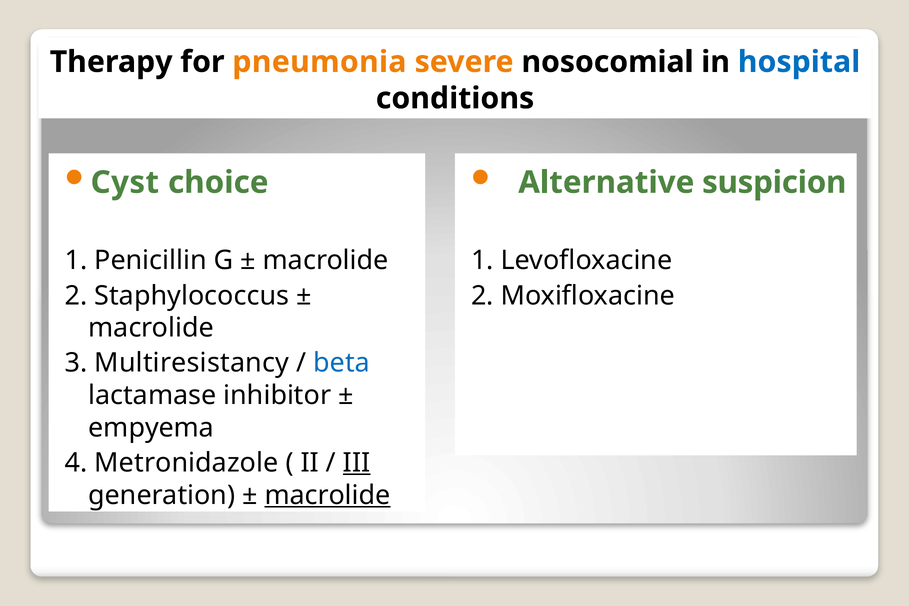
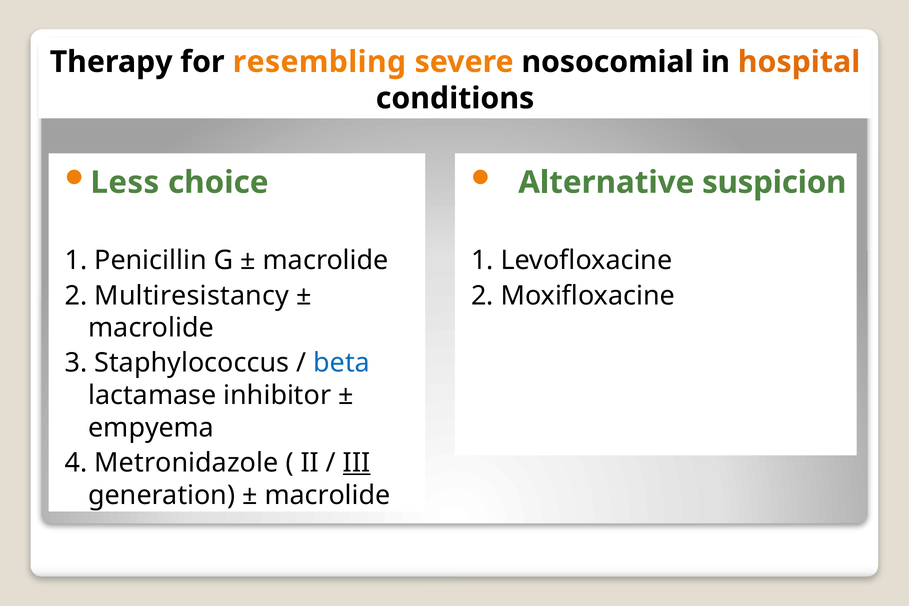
pneumonia: pneumonia -> resembling (319, 62)
hospital colour: blue -> orange (799, 62)
Cyst: Cyst -> Less (125, 182)
Staphylococcus: Staphylococcus -> Multiresistancy (192, 296)
Multiresistancy: Multiresistancy -> Staphylococcus (192, 363)
macrolide underline: present -> none (327, 495)
